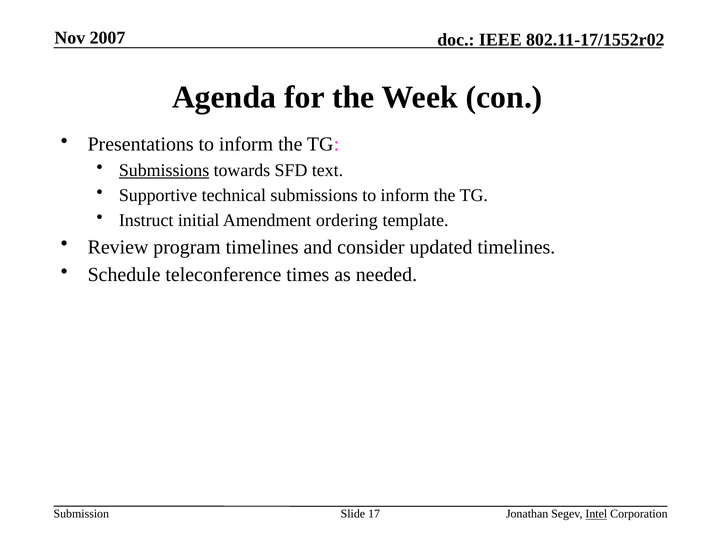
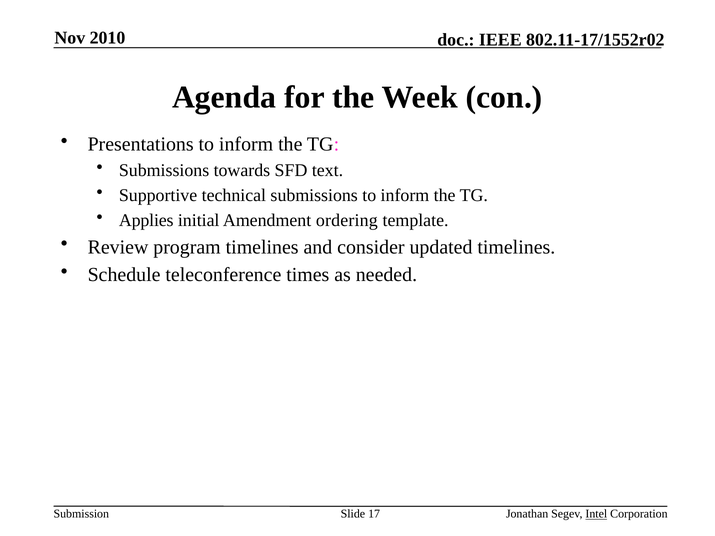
2007: 2007 -> 2010 (108, 38)
Submissions underline: present -> none (164, 170)
Instruct: Instruct -> Applies (146, 220)
